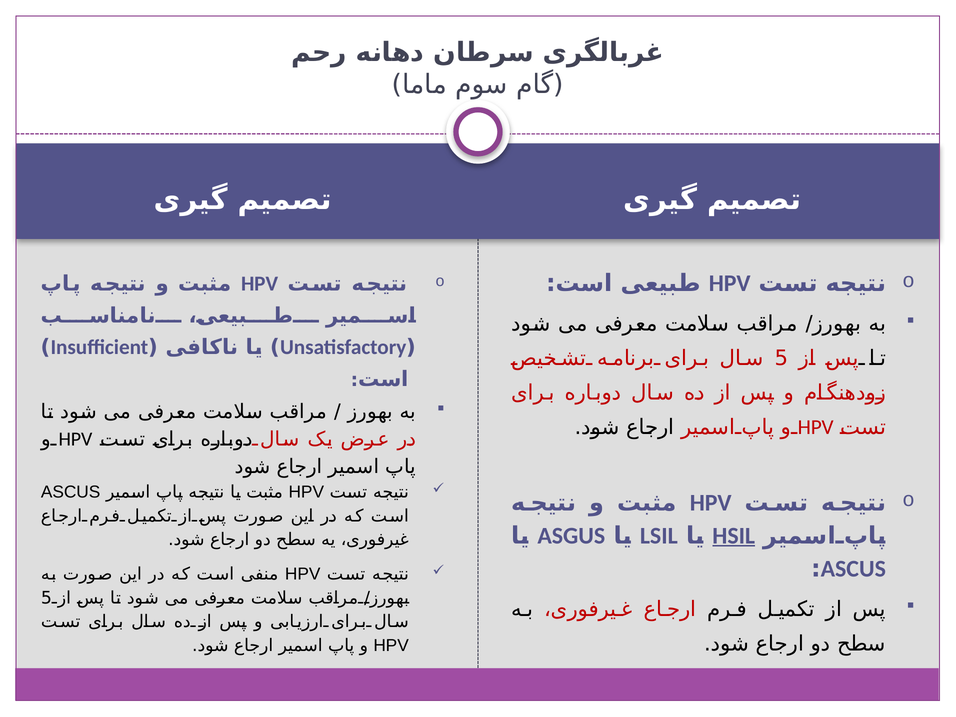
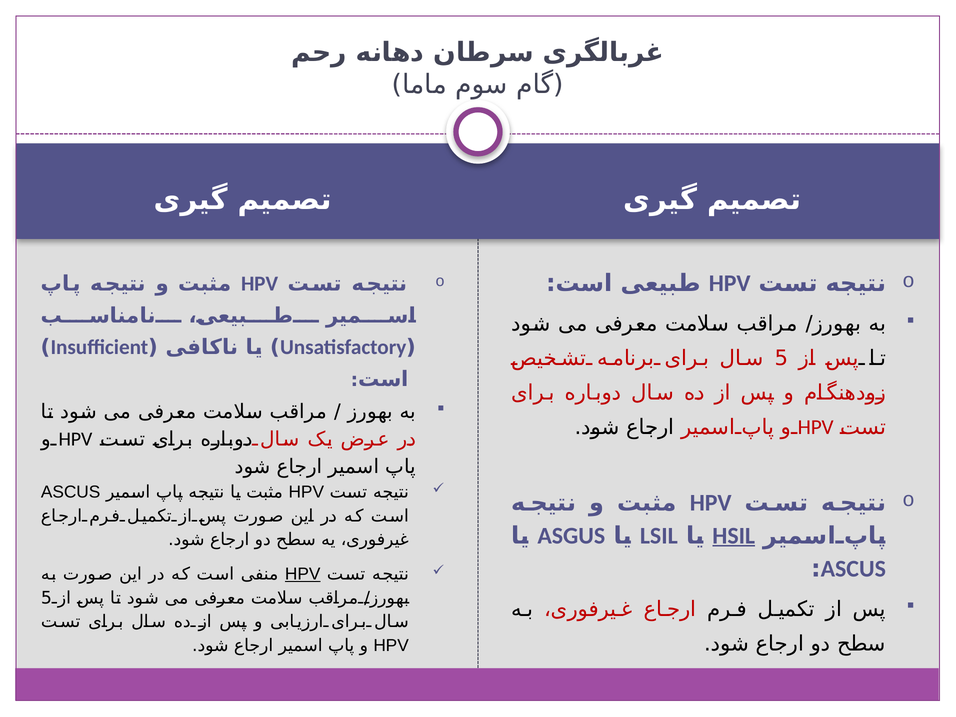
HPV underline: none -> present (303, 574)
